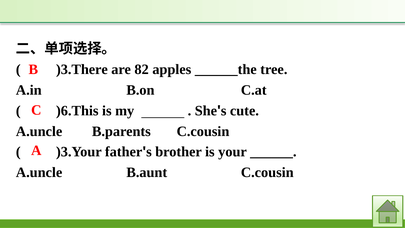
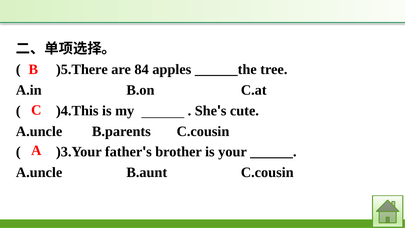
)3.There: )3.There -> )5.There (82, 69)
82: 82 -> 84 (142, 69)
)6.This: )6.This -> )4.This (77, 111)
